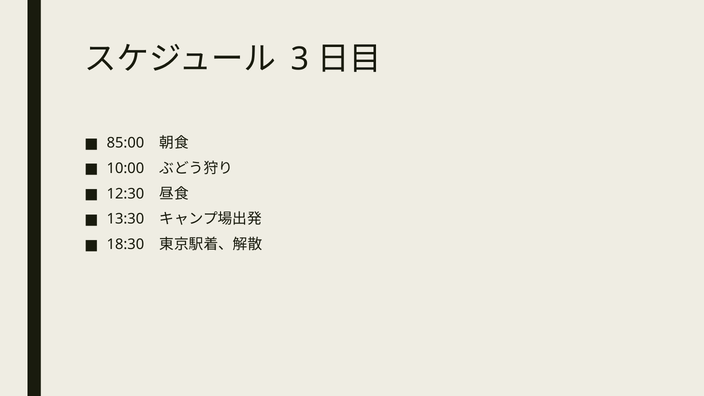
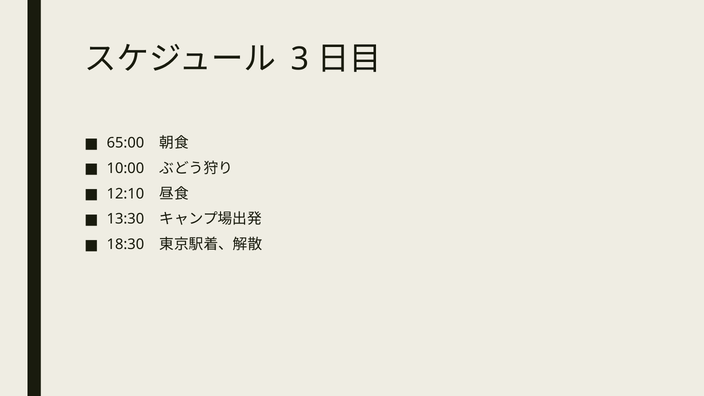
85:00: 85:00 -> 65:00 (125, 143)
12:30: 12:30 -> 12:10 (125, 194)
